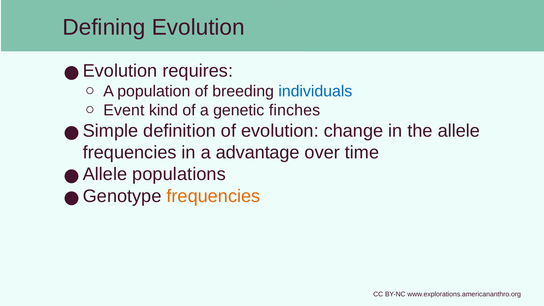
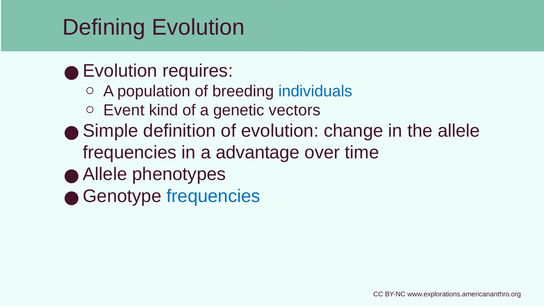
finches: finches -> vectors (295, 110)
populations: populations -> phenotypes (179, 174)
frequencies colour: orange -> blue (213, 196)
